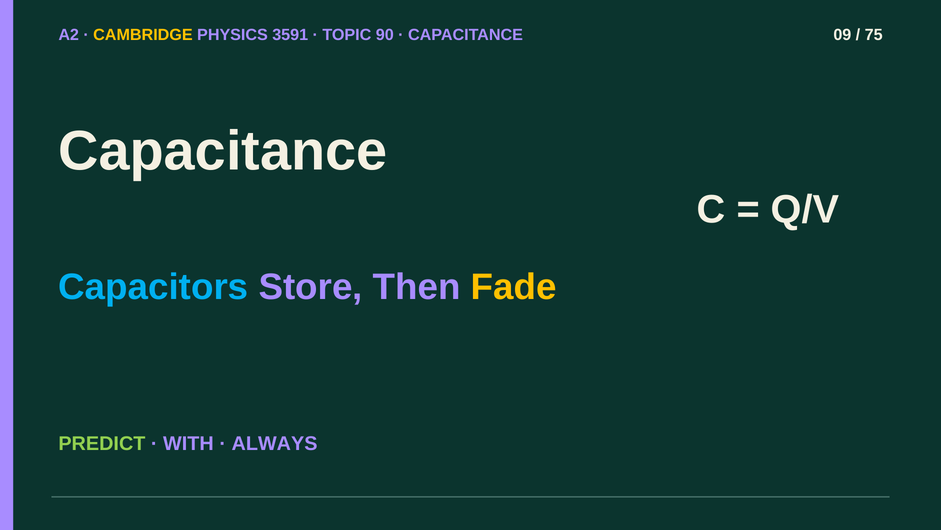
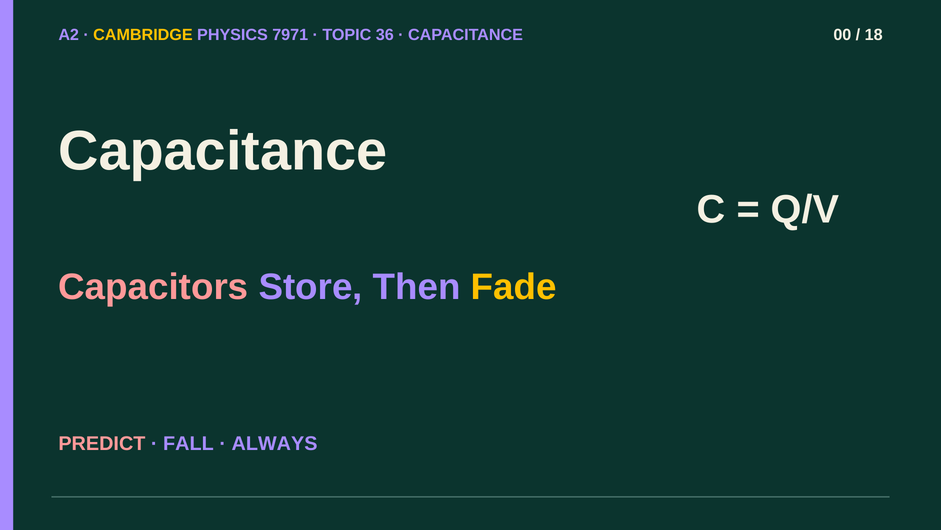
3591: 3591 -> 7971 (290, 35)
90: 90 -> 36 (385, 35)
09: 09 -> 00 (842, 35)
75: 75 -> 18 (874, 35)
Capacitors colour: light blue -> pink (153, 287)
PREDICT colour: light green -> pink (102, 443)
WITH: WITH -> FALL (188, 443)
